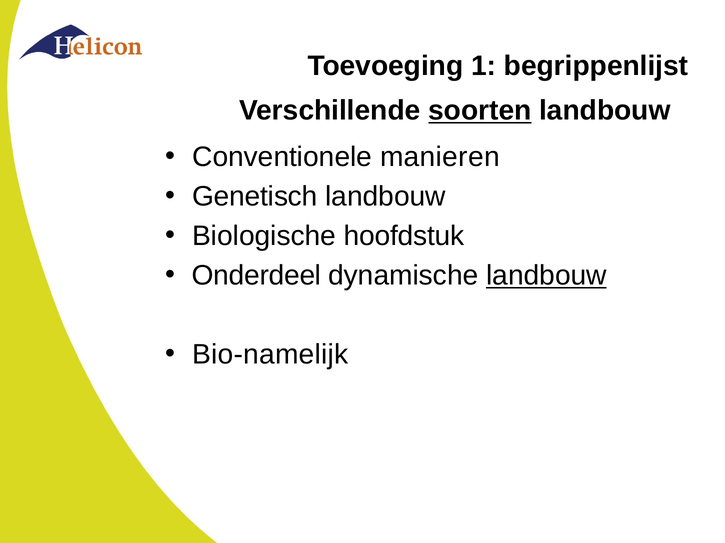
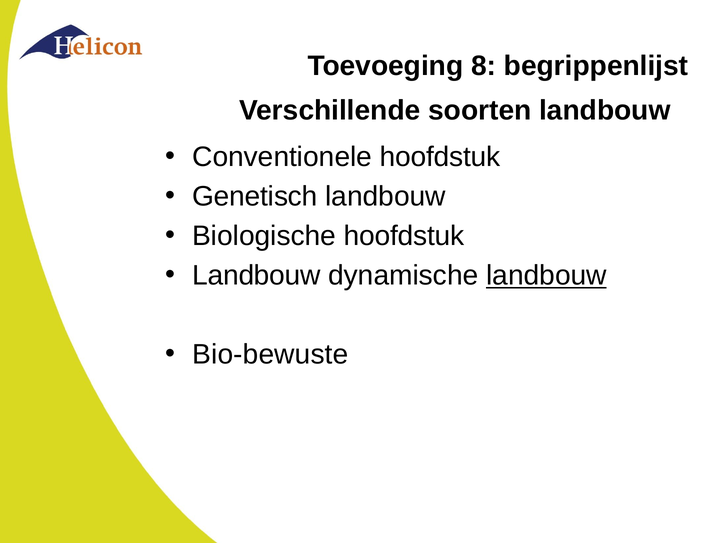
1: 1 -> 8 (484, 66)
soorten underline: present -> none (480, 111)
Conventionele manieren: manieren -> hoofdstuk (440, 157)
Onderdeel: Onderdeel -> Landbouw (256, 276)
Bio-namelijk: Bio-namelijk -> Bio-bewuste (270, 355)
